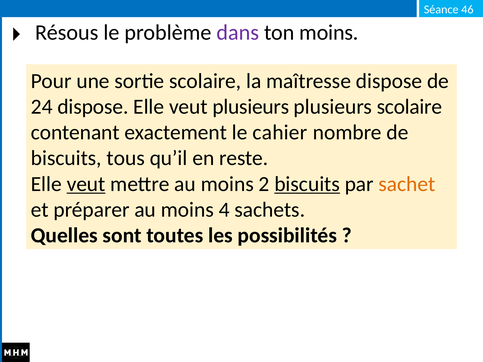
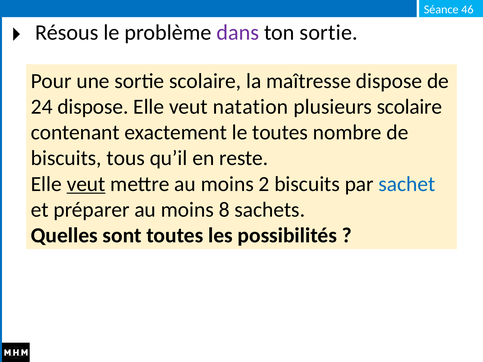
ton moins: moins -> sortie (329, 33)
veut plusieurs: plusieurs -> natation (251, 107)
le cahier: cahier -> toutes (280, 133)
biscuits underline: present -> none (307, 184)
sachet colour: orange -> blue (407, 184)
4: 4 -> 8 (224, 210)
